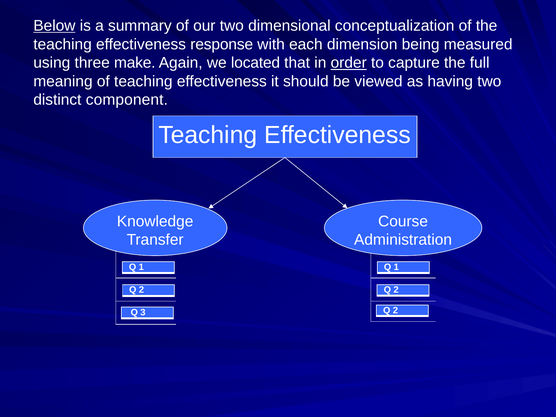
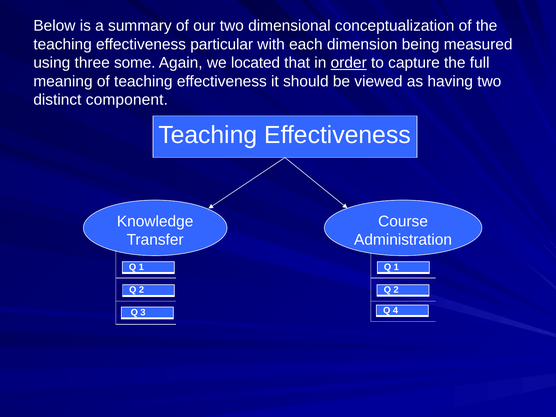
Below underline: present -> none (54, 26)
response: response -> particular (222, 44)
make: make -> some (135, 63)
2: 2 -> 4 (395, 310)
